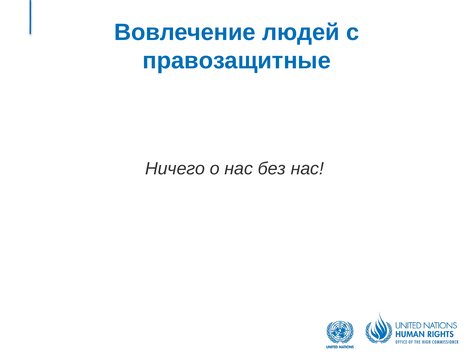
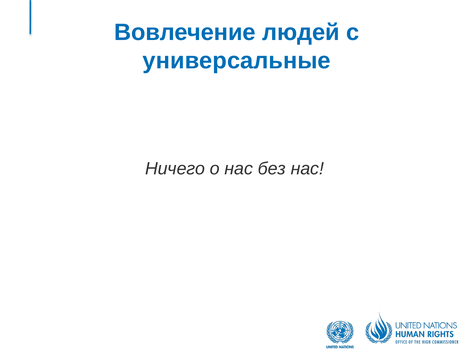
правозащитные: правозащитные -> универсальные (237, 61)
